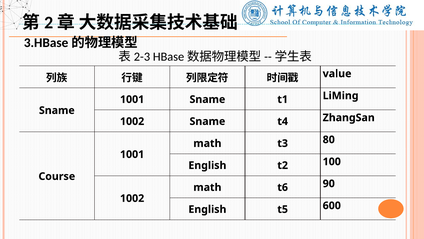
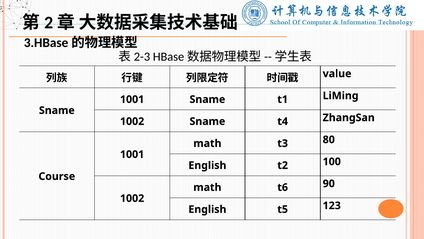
600: 600 -> 123 (332, 205)
